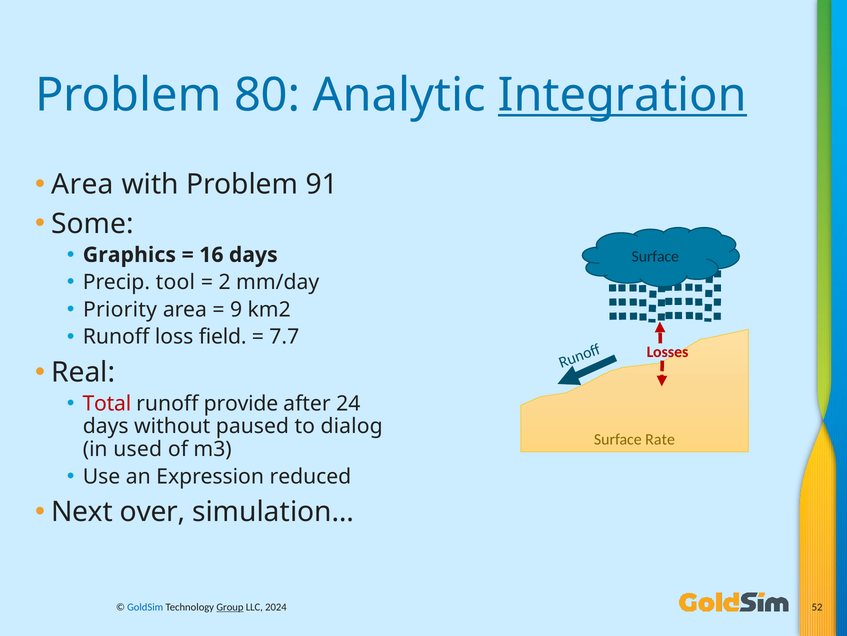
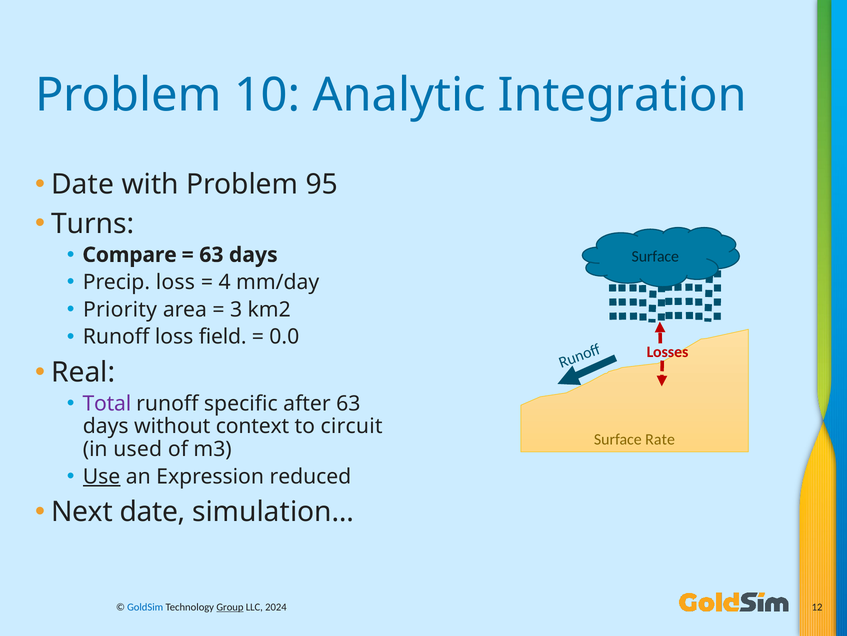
80: 80 -> 10 (267, 95)
Integration underline: present -> none (622, 95)
Area: Area -> Date (83, 184)
91: 91 -> 95 (322, 184)
Some: Some -> Turns (93, 224)
Graphics: Graphics -> Compare (130, 255)
16: 16 -> 63 (211, 255)
Precip tool: tool -> loss (175, 282)
2: 2 -> 4 (225, 282)
9: 9 -> 3 (236, 309)
7.7: 7.7 -> 0.0 (284, 336)
Total colour: red -> purple (107, 403)
provide: provide -> specific (241, 403)
after 24: 24 -> 63 (348, 403)
paused: paused -> context (253, 426)
dialog: dialog -> circuit (352, 426)
Use underline: none -> present (102, 476)
Next over: over -> date (153, 512)
52: 52 -> 12 (817, 606)
